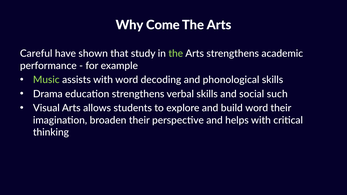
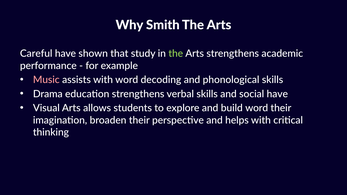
Come: Come -> Smith (163, 25)
Music colour: light green -> pink (46, 80)
social such: such -> have (277, 94)
